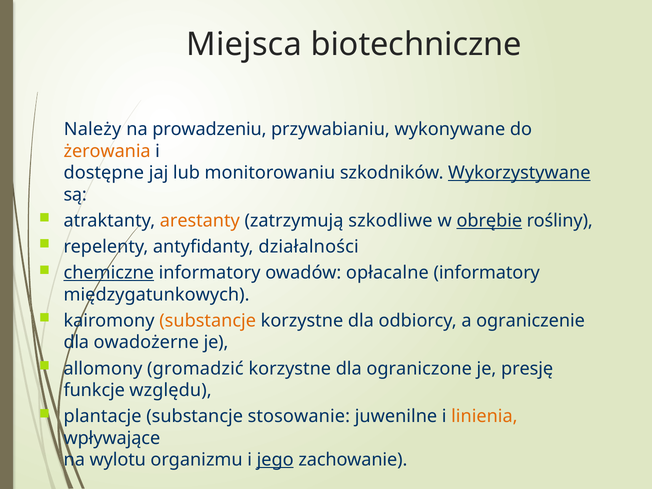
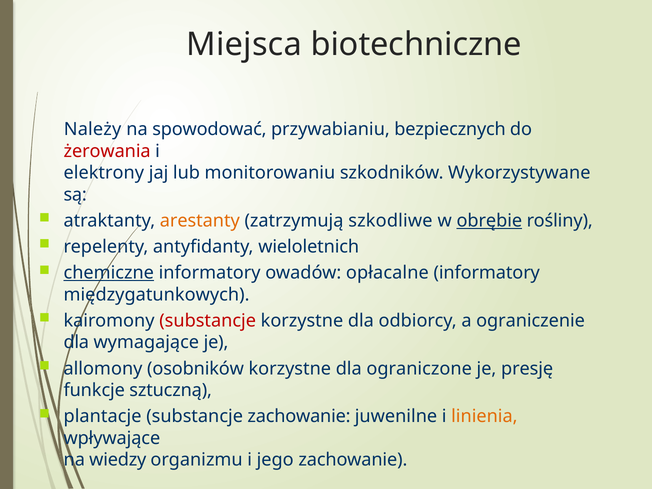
prowadzeniu: prowadzeniu -> spowodować (209, 129)
wykonywane: wykonywane -> bezpiecznych (450, 129)
żerowania colour: orange -> red (107, 151)
dostępne: dostępne -> elektrony (104, 173)
Wykorzystywane underline: present -> none (519, 173)
działalności: działalności -> wieloletnich (309, 247)
substancje colour: orange -> red (208, 321)
owadożerne: owadożerne -> wymagające (146, 342)
gromadzić: gromadzić -> osobników (196, 369)
względu: względu -> sztuczną (171, 390)
substancje stosowanie: stosowanie -> zachowanie (299, 416)
wylotu: wylotu -> wiedzy (118, 460)
jego underline: present -> none (275, 460)
